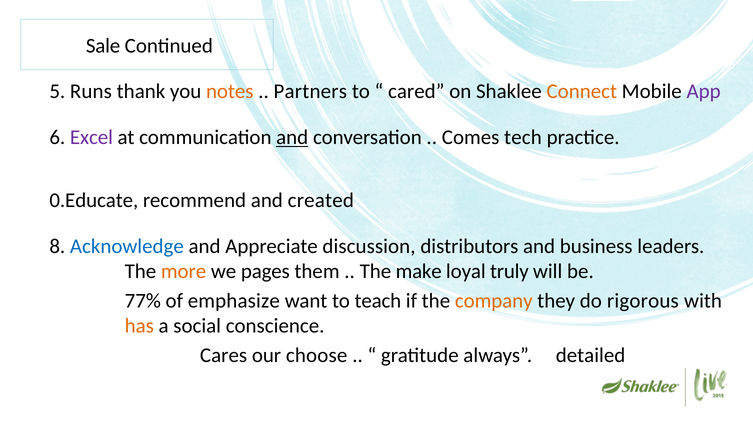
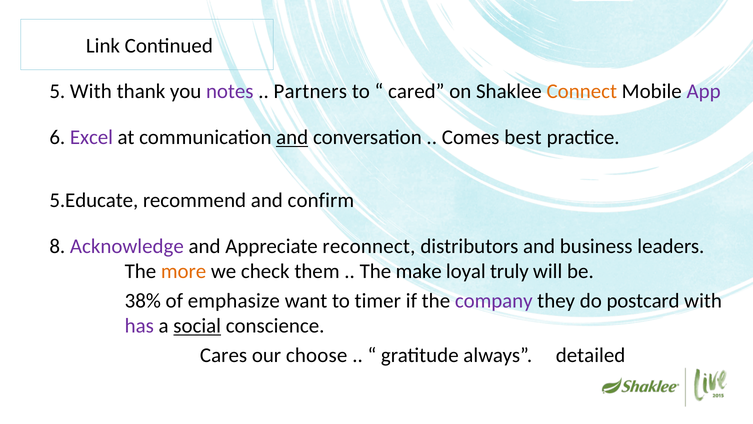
Sale: Sale -> Link (103, 46)
5 Runs: Runs -> With (91, 91)
notes colour: orange -> purple (230, 91)
tech: tech -> best (523, 137)
0.Educate: 0.Educate -> 5.Educate (94, 200)
created: created -> confirm (321, 200)
Acknowledge colour: blue -> purple (127, 246)
discussion: discussion -> reconnect (369, 246)
pages: pages -> check (265, 271)
77%: 77% -> 38% (143, 301)
teach: teach -> timer (378, 301)
company colour: orange -> purple (494, 301)
rigorous: rigorous -> postcard (643, 301)
has colour: orange -> purple (139, 326)
social underline: none -> present (197, 326)
